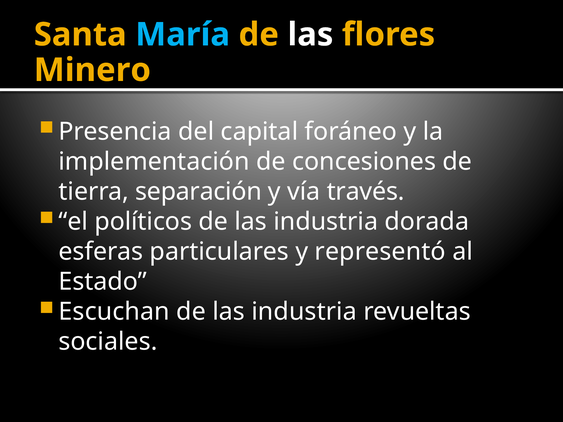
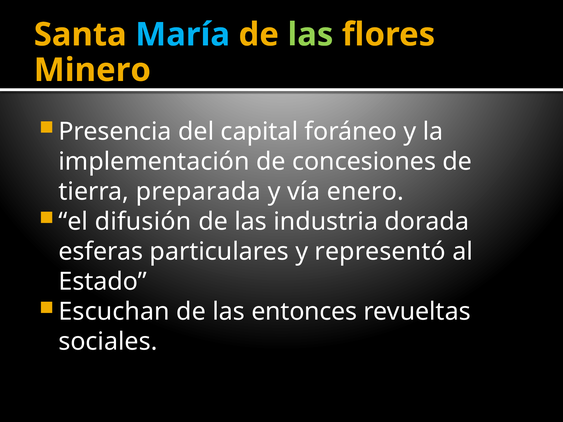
las colour: white -> light green (310, 35)
separación: separación -> preparada (198, 192)
través: través -> enero (365, 192)
políticos: políticos -> difusión (143, 222)
industria: industria -> entonces (304, 312)
